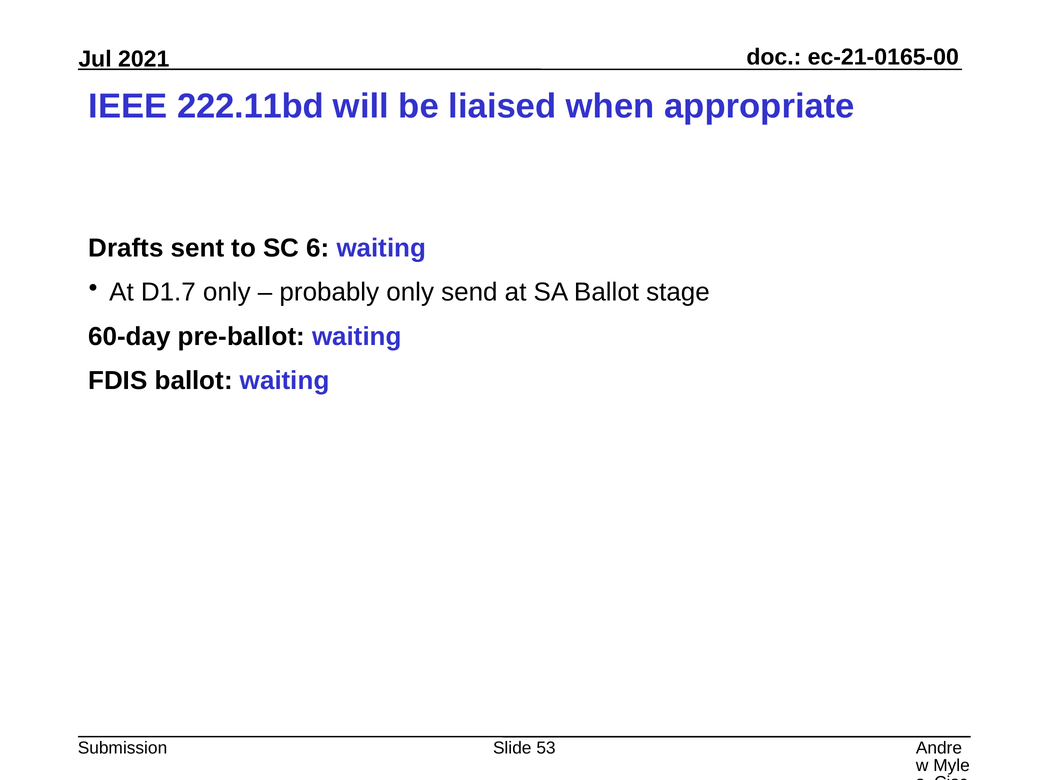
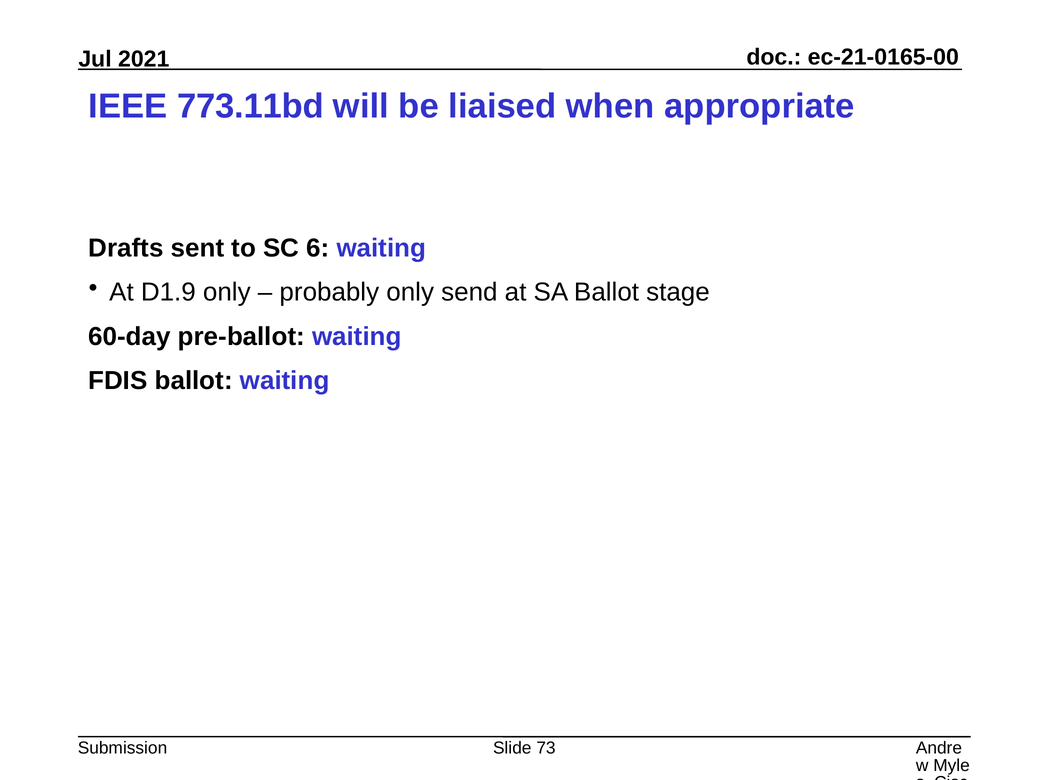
222.11bd: 222.11bd -> 773.11bd (250, 106)
D1.7: D1.7 -> D1.9 (168, 292)
53: 53 -> 73 (546, 748)
